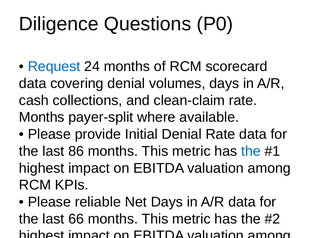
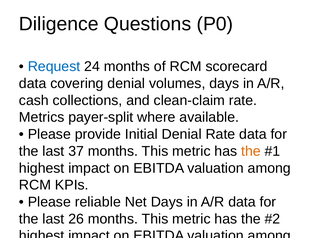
Months: Months -> Metrics (42, 117)
86: 86 -> 37 (76, 151)
the colour: blue -> orange (251, 151)
66: 66 -> 26 (76, 219)
